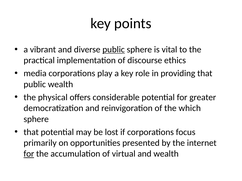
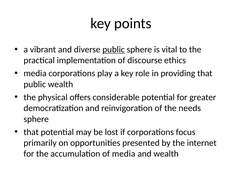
which: which -> needs (190, 108)
for underline: present -> none (29, 154)
of virtual: virtual -> media (124, 154)
